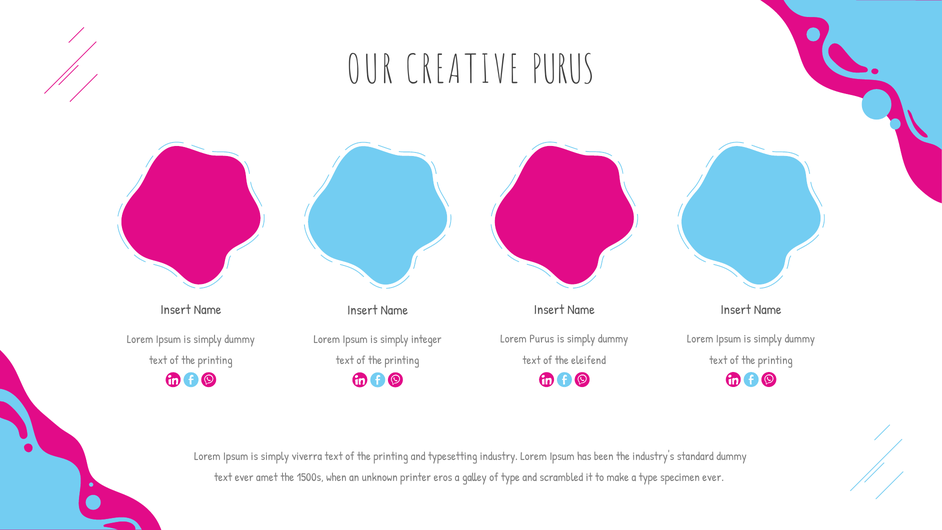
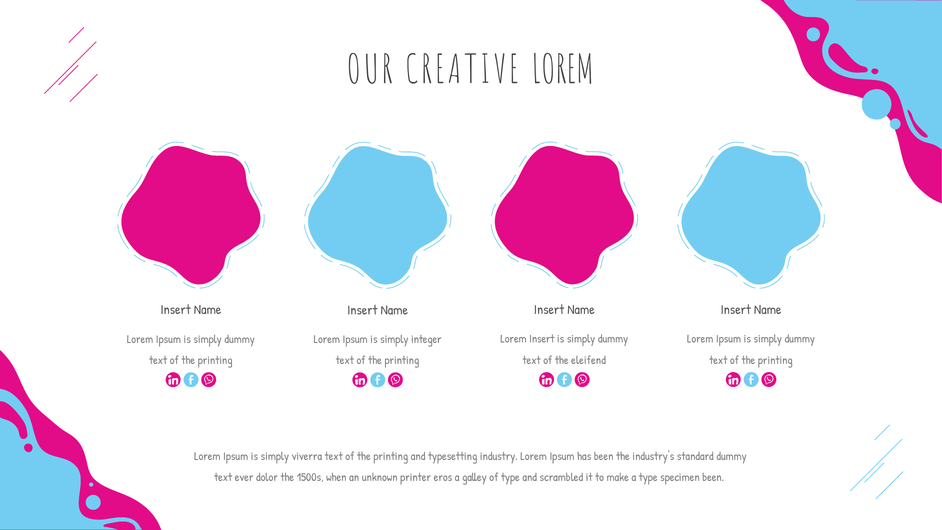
CREATIVE PURUS: PURUS -> LOREM (563, 70)
Lorem Purus: Purus -> Insert (542, 339)
amet: amet -> dolor (267, 477)
specimen ever: ever -> been (713, 477)
